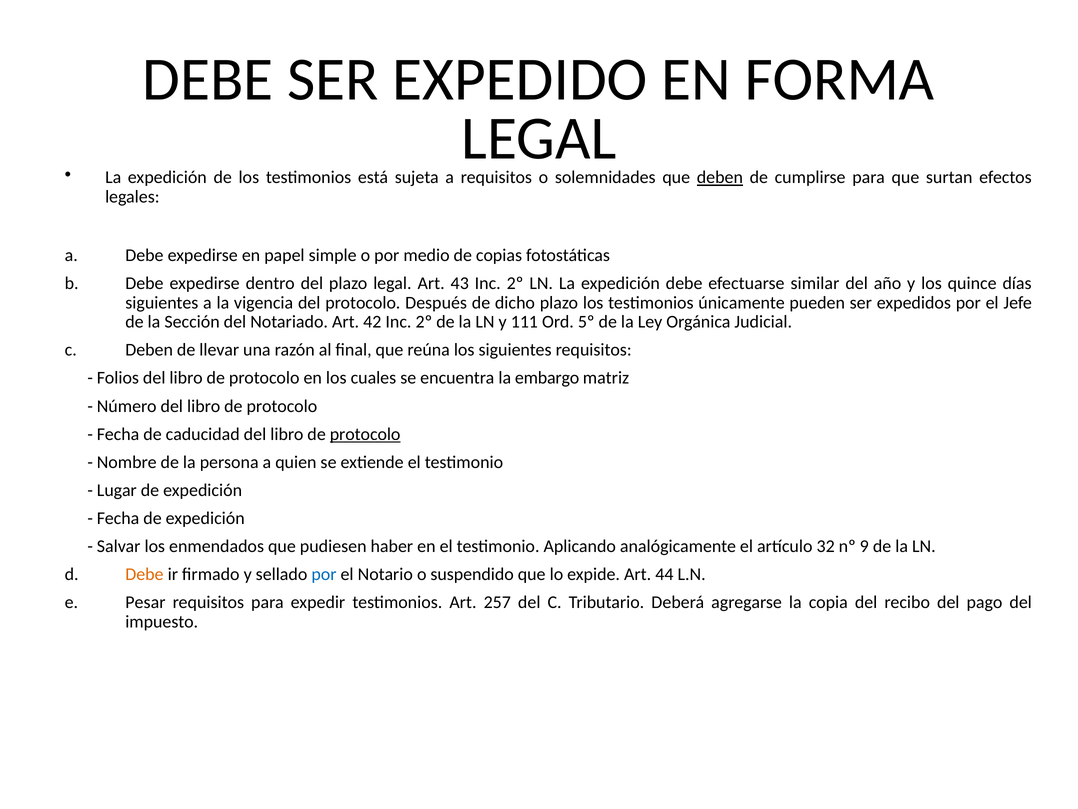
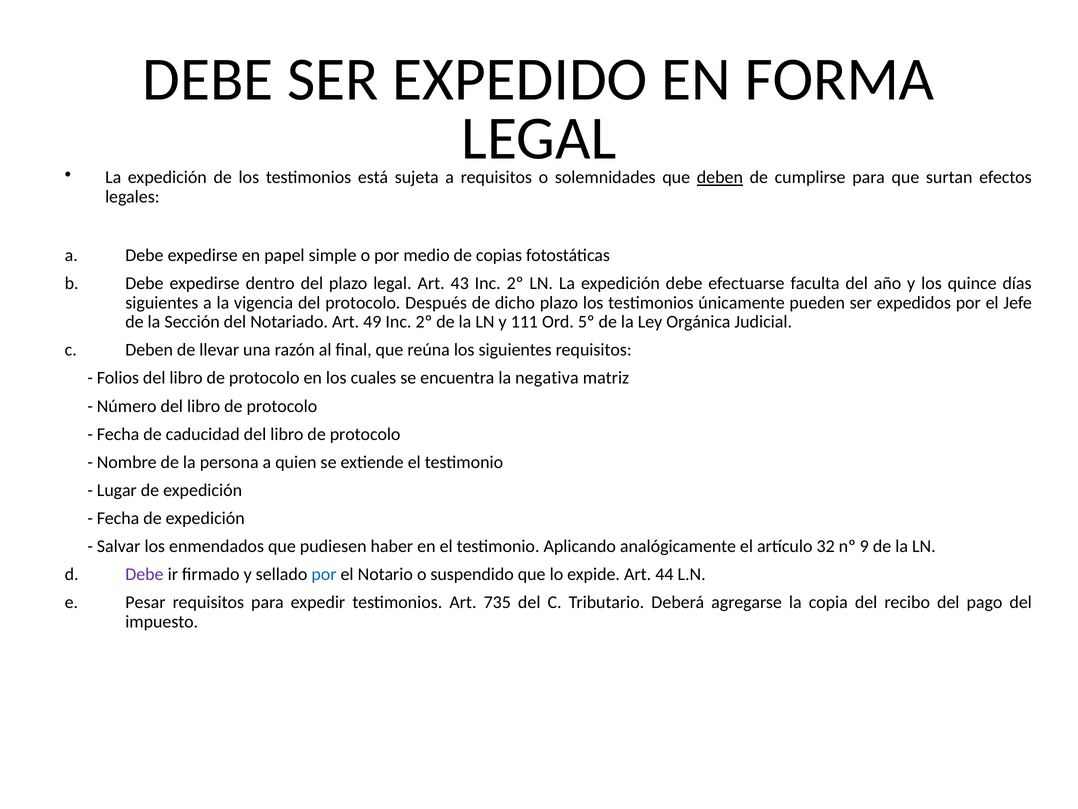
similar: similar -> faculta (815, 283)
42: 42 -> 49 (372, 322)
embargo: embargo -> negativa (547, 378)
protocolo underline: present -> none (365, 434)
Debe colour: orange -> purple (144, 574)
257: 257 -> 735 (497, 602)
